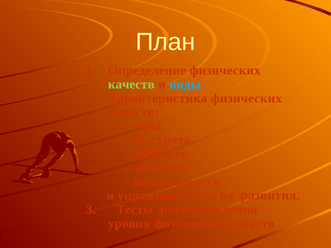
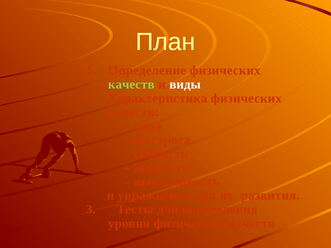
виды colour: light blue -> white (185, 84)
